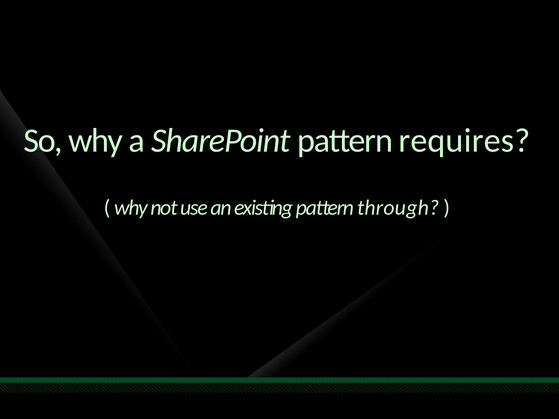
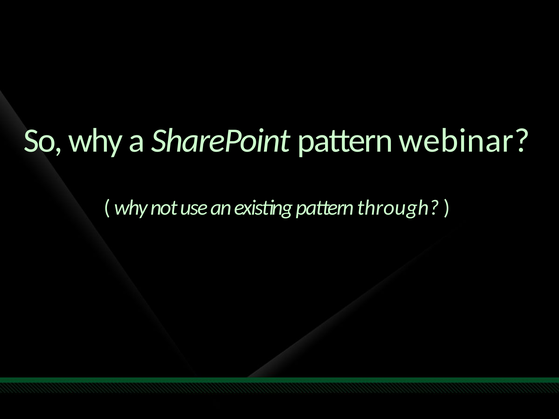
requires: requires -> webinar (464, 141)
